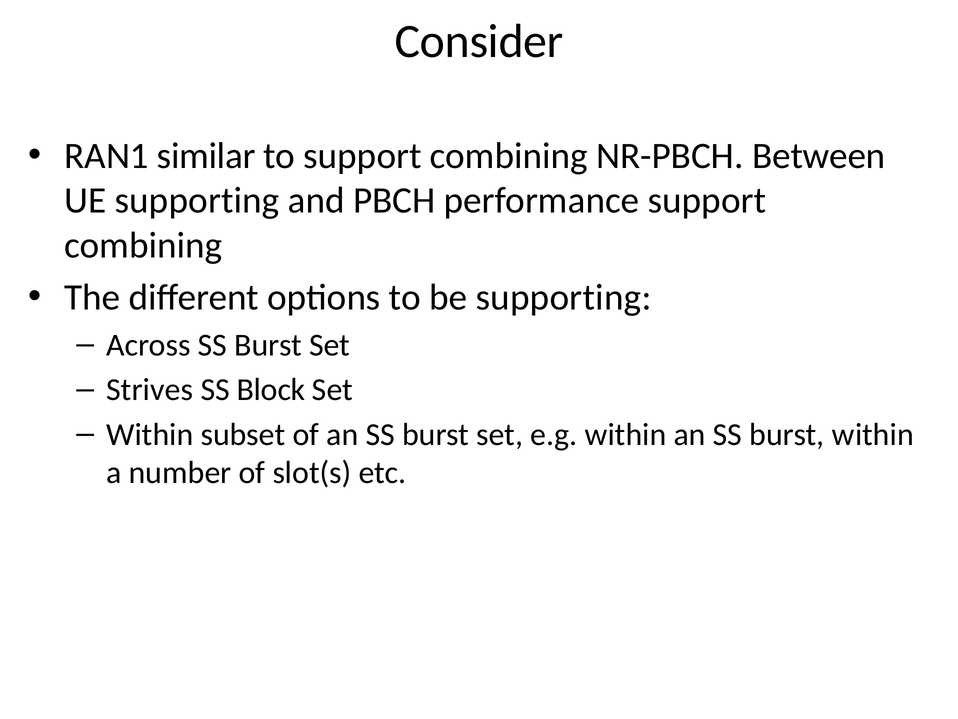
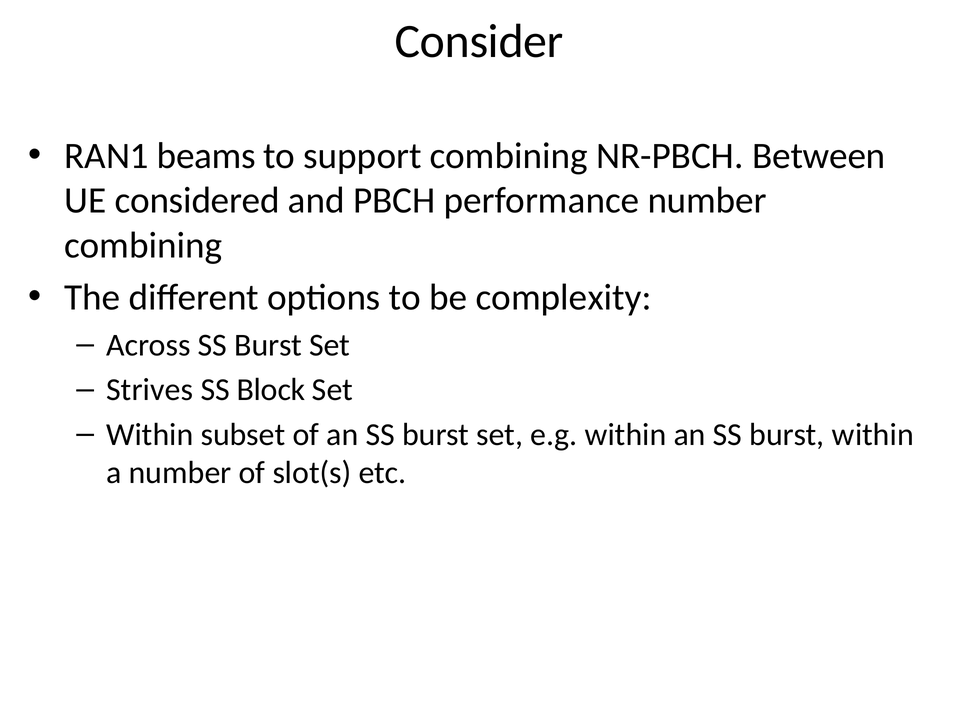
similar: similar -> beams (206, 156)
UE supporting: supporting -> considered (197, 200)
performance support: support -> number (707, 200)
be supporting: supporting -> complexity (564, 297)
